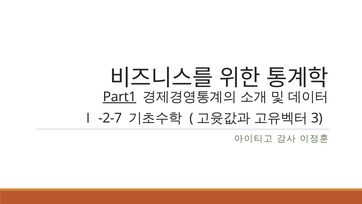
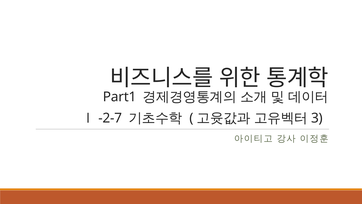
Part1 underline: present -> none (120, 97)
